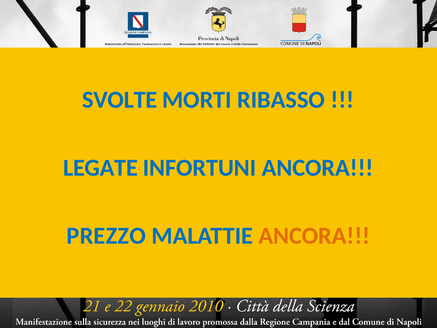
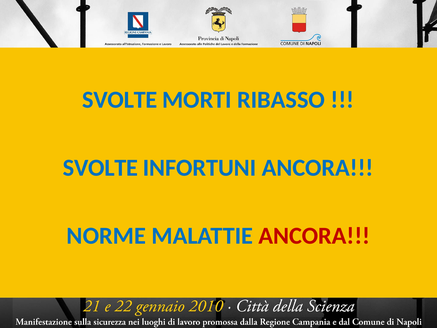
LEGATE: LEGATE -> SVOLTE (100, 168)
PREZZO: PREZZO -> NORME (106, 236)
ANCORA colour: orange -> red (314, 236)
